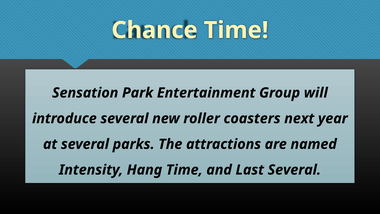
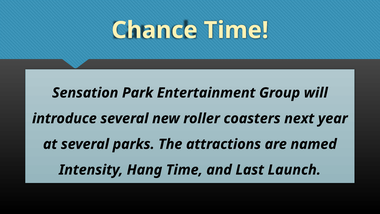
Last Several: Several -> Launch (294, 170)
